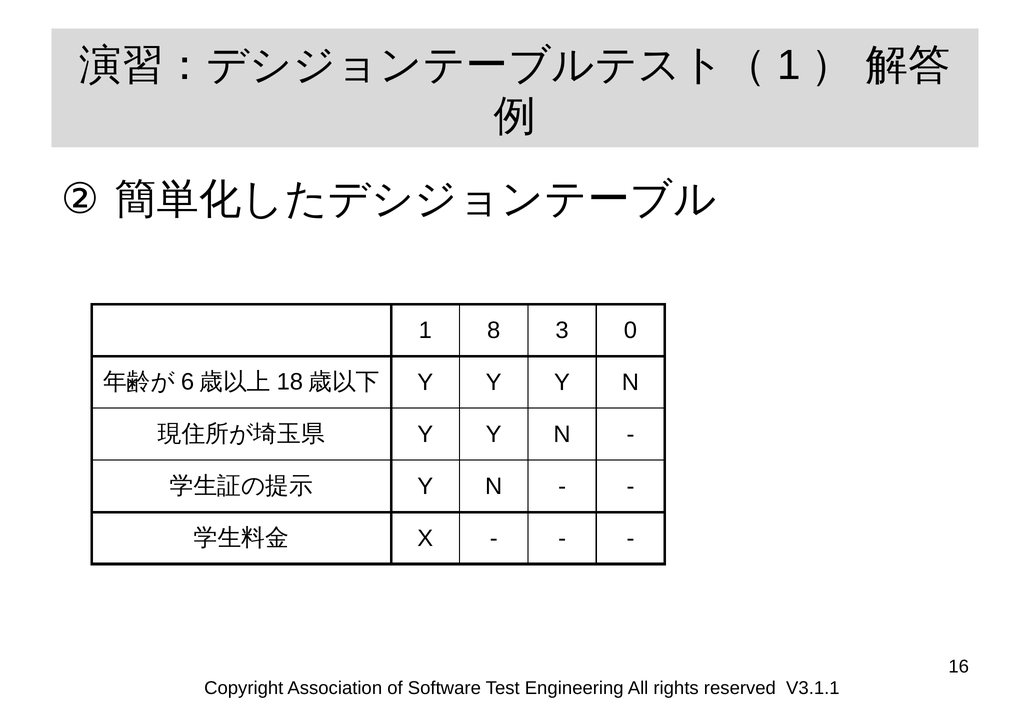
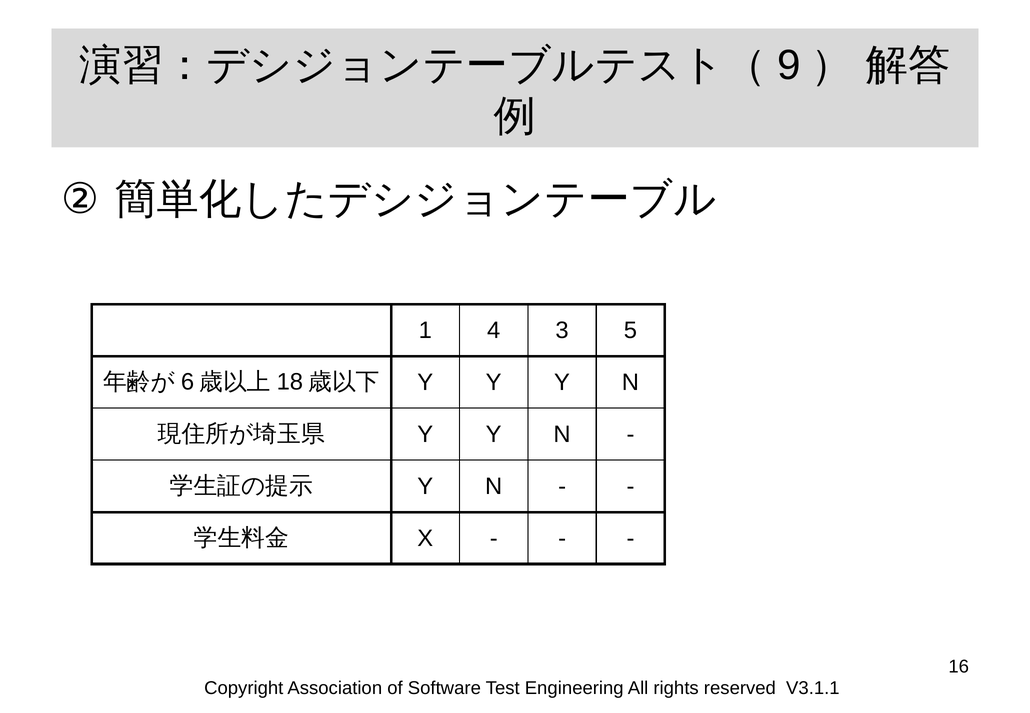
1: 1 -> 9 (789, 66)
8: 8 -> 4 (494, 331)
0: 0 -> 5 (630, 331)
